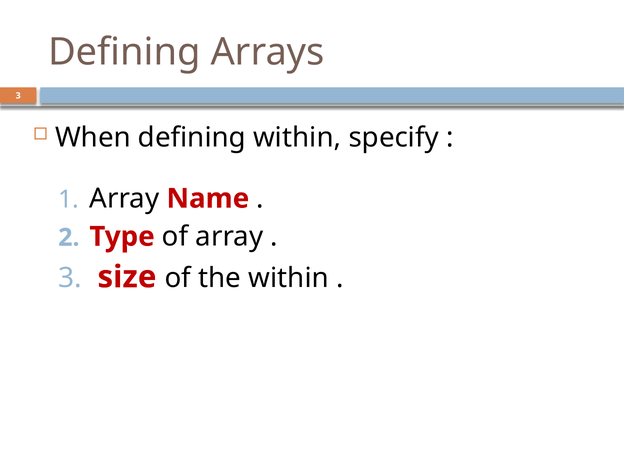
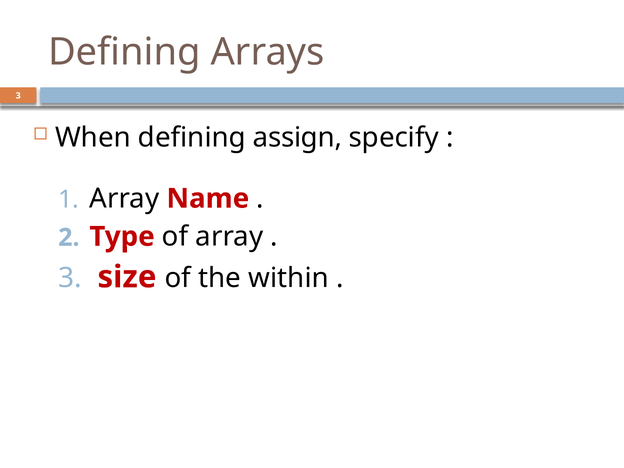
defining within: within -> assign (297, 138)
